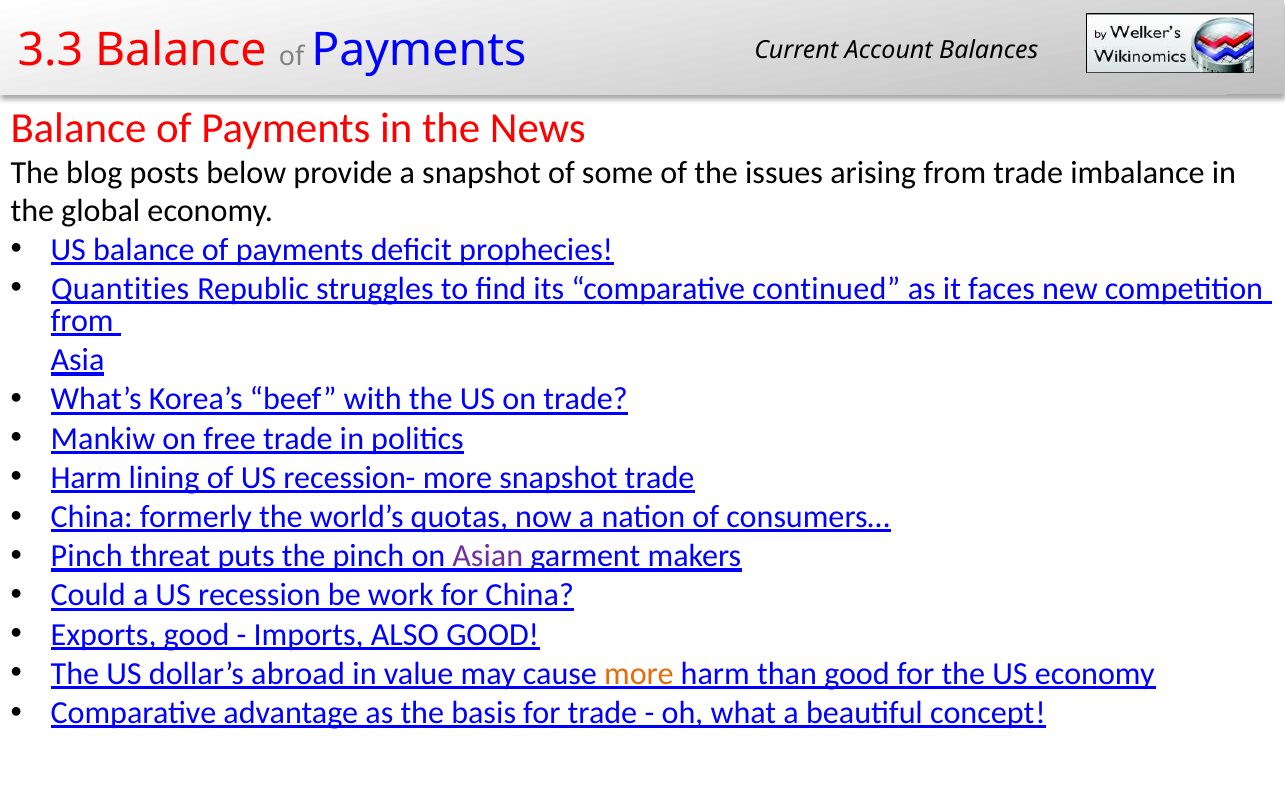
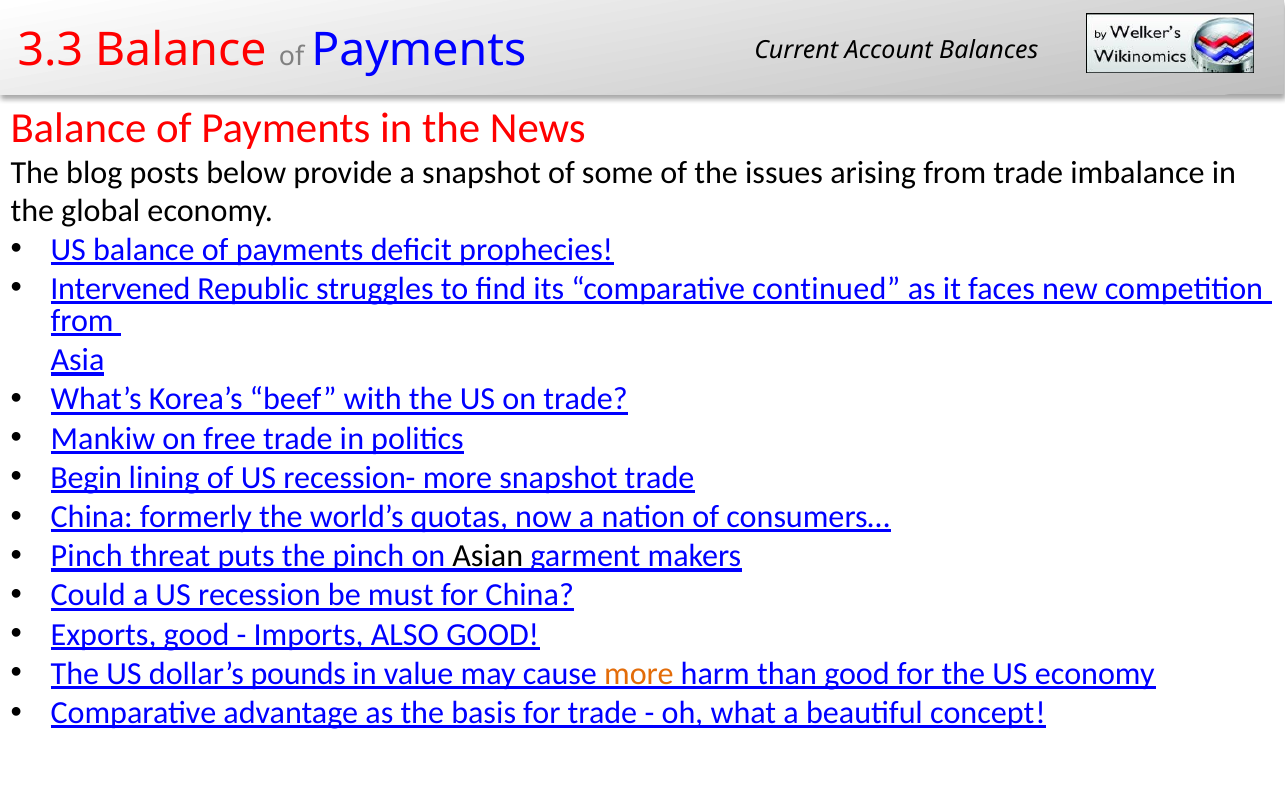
Quantities: Quantities -> Intervened (120, 289)
Harm: Harm -> Begin (86, 478)
Asian colour: purple -> black (488, 556)
work: work -> must (401, 595)
abroad: abroad -> pounds (298, 674)
